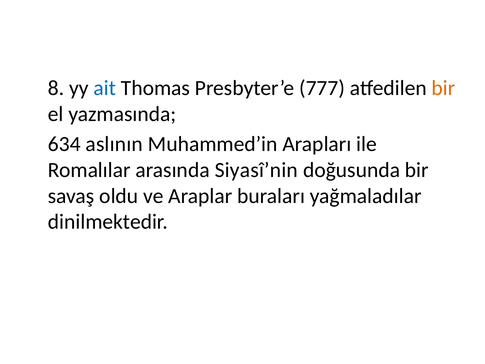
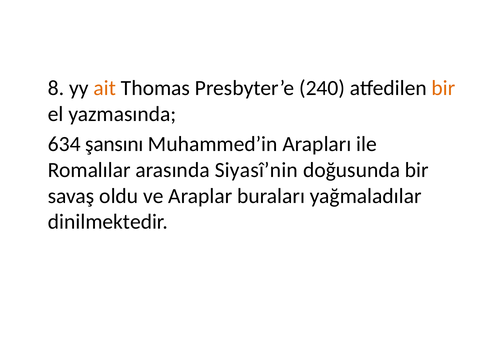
ait colour: blue -> orange (105, 88)
777: 777 -> 240 (322, 88)
aslının: aslının -> şansını (114, 144)
